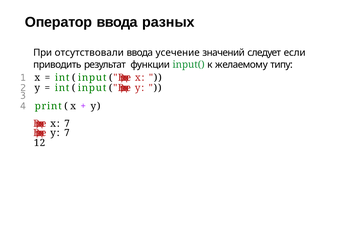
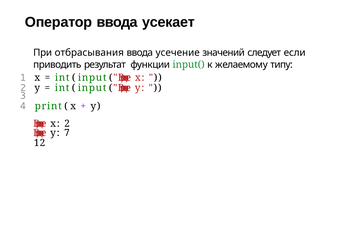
разных: разных -> усекает (168, 22)
отсутствовали: отсутствовали -> отбрасывания (89, 53)
x 7: 7 -> 2 (67, 124)
